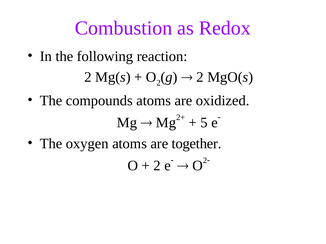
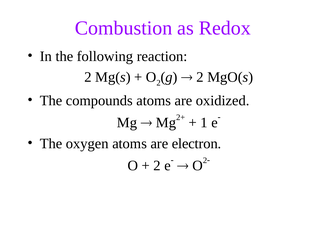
5: 5 -> 1 (204, 123)
together: together -> electron (197, 144)
